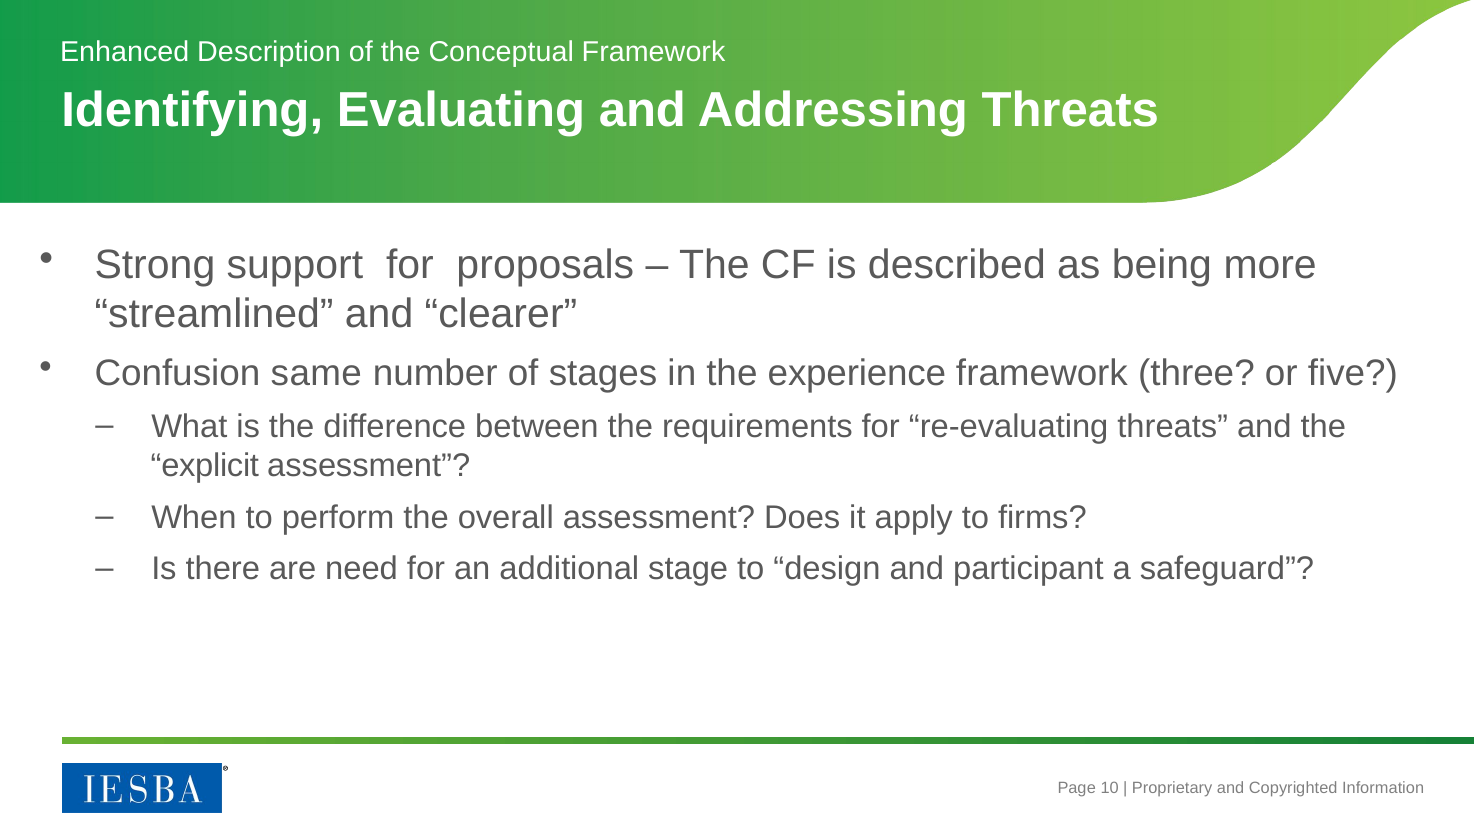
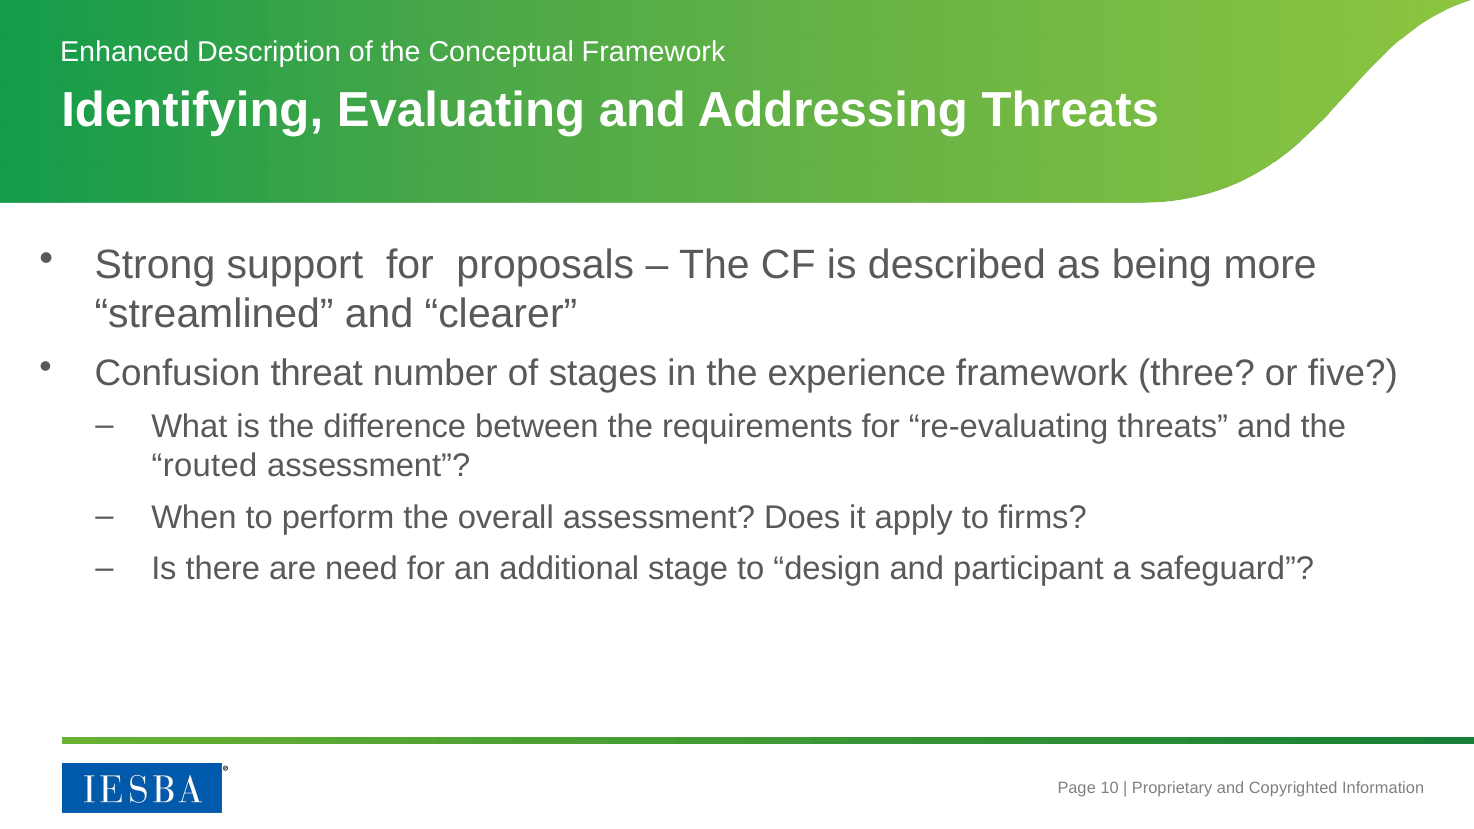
same: same -> threat (317, 373)
explicit: explicit -> routed (205, 466)
